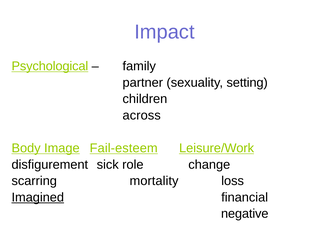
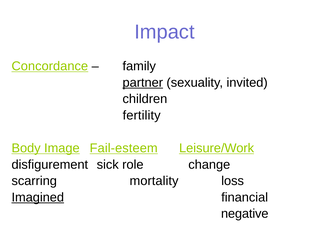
Psychological: Psychological -> Concordance (50, 66)
partner underline: none -> present (143, 82)
setting: setting -> invited (247, 82)
across: across -> fertility (142, 115)
